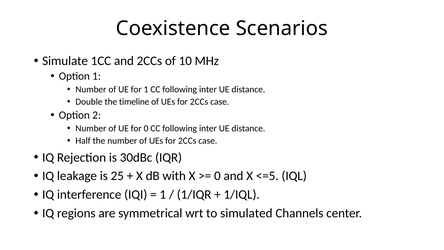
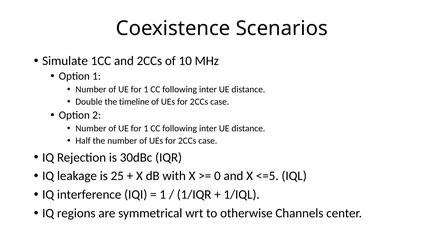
0: 0 -> 1 (146, 128)
simulated: simulated -> otherwise (246, 213)
